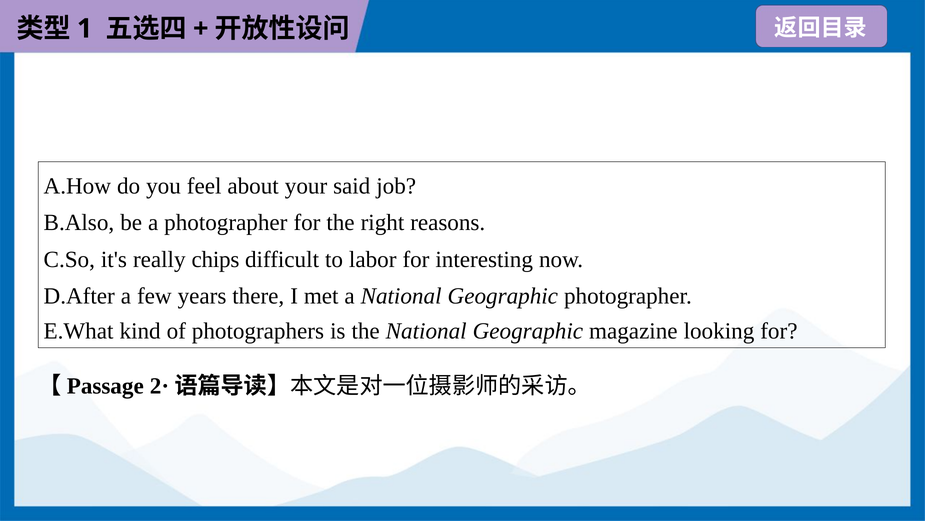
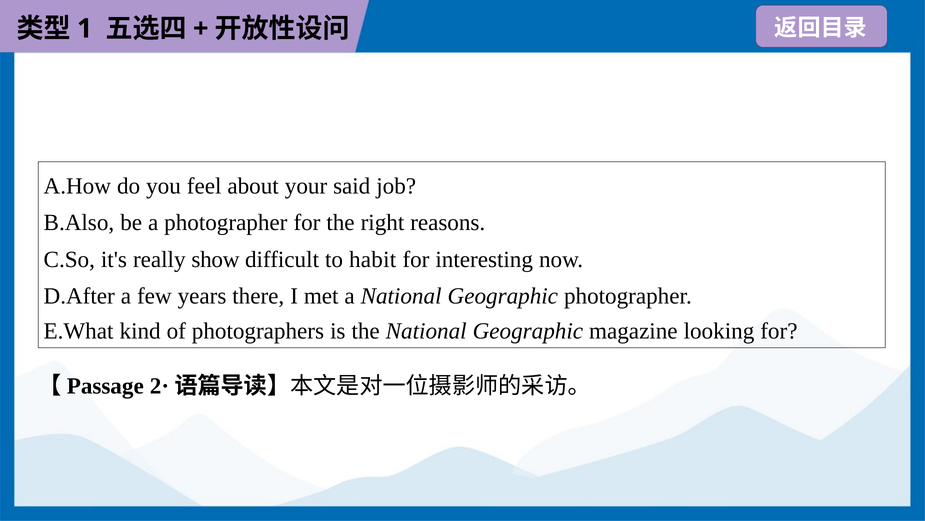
chips: chips -> show (215, 259)
labor: labor -> habit (373, 259)
